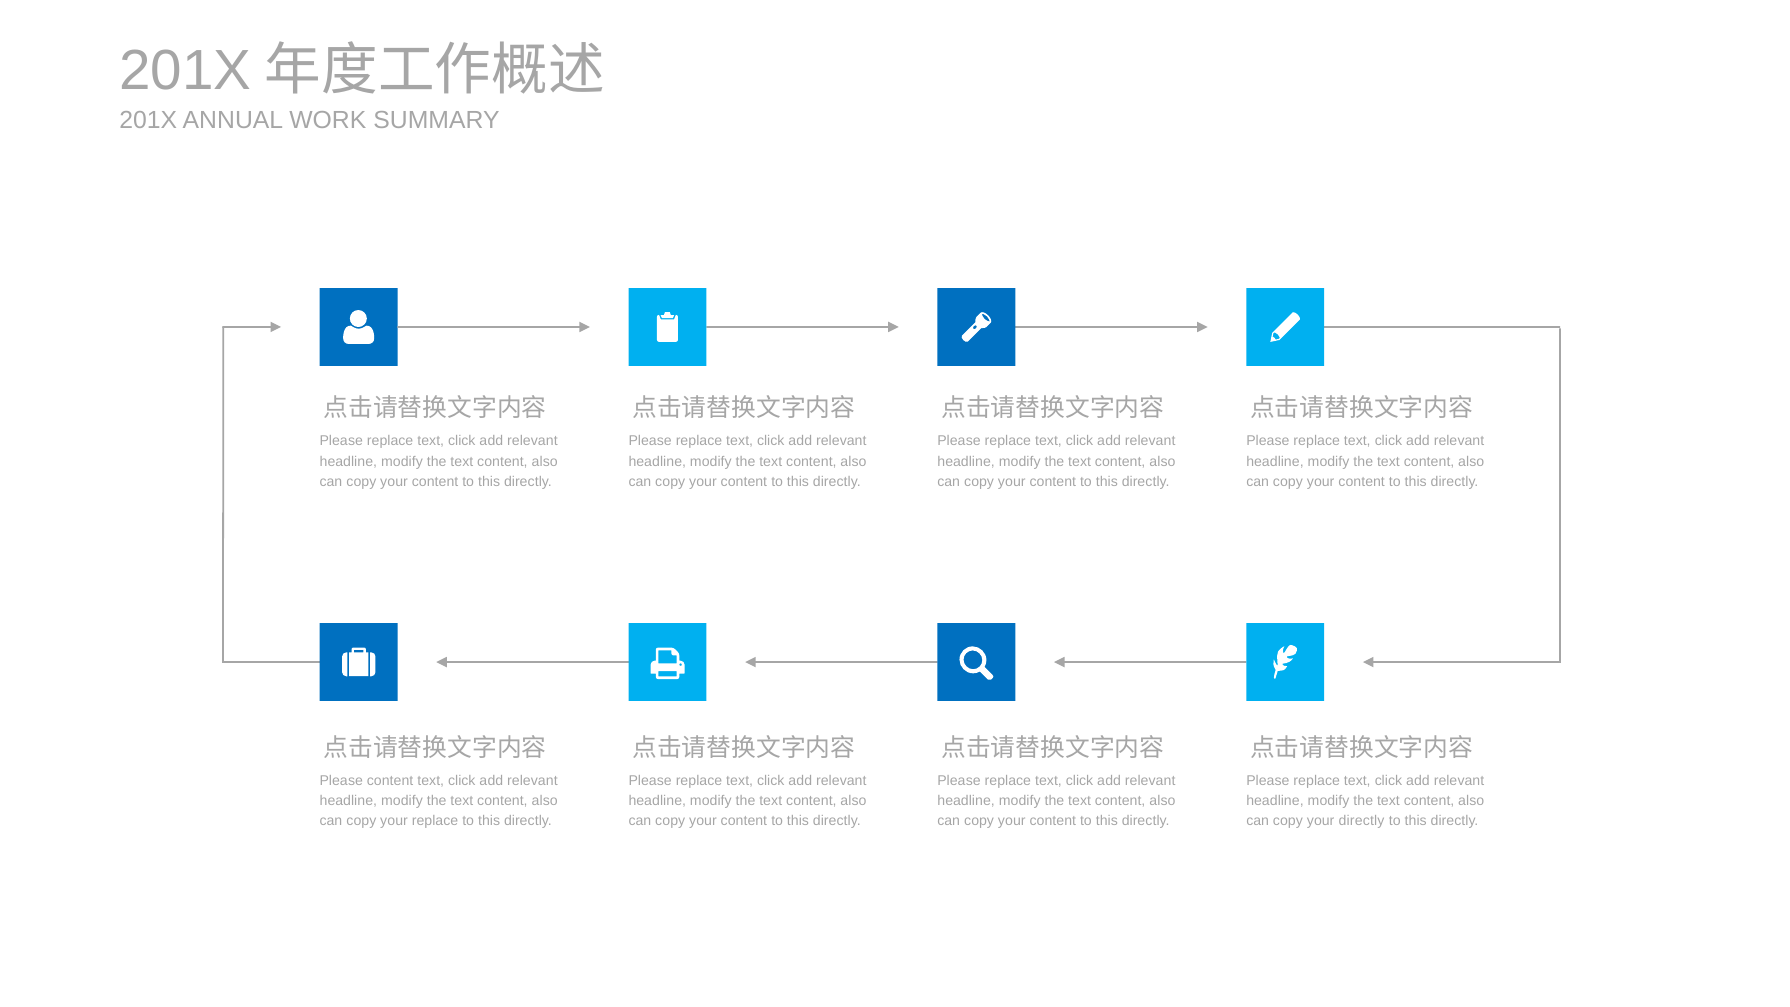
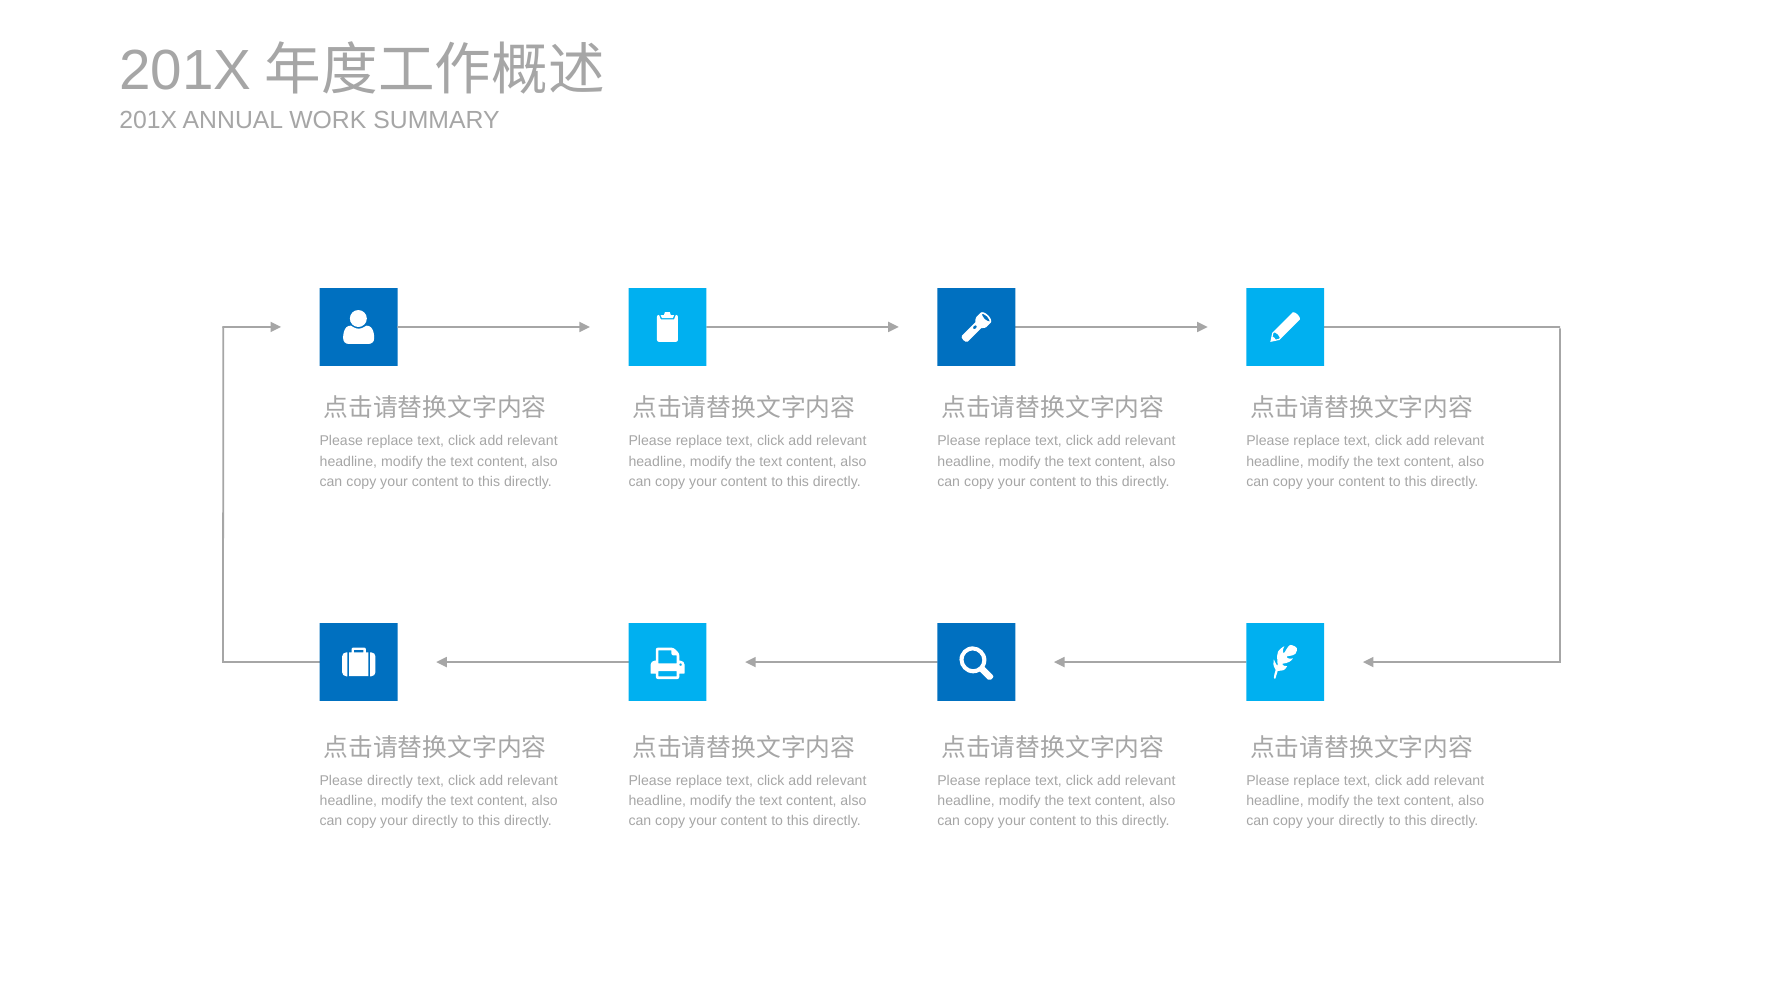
Please content: content -> directly (390, 780)
replace: replace -> directly (435, 821)
